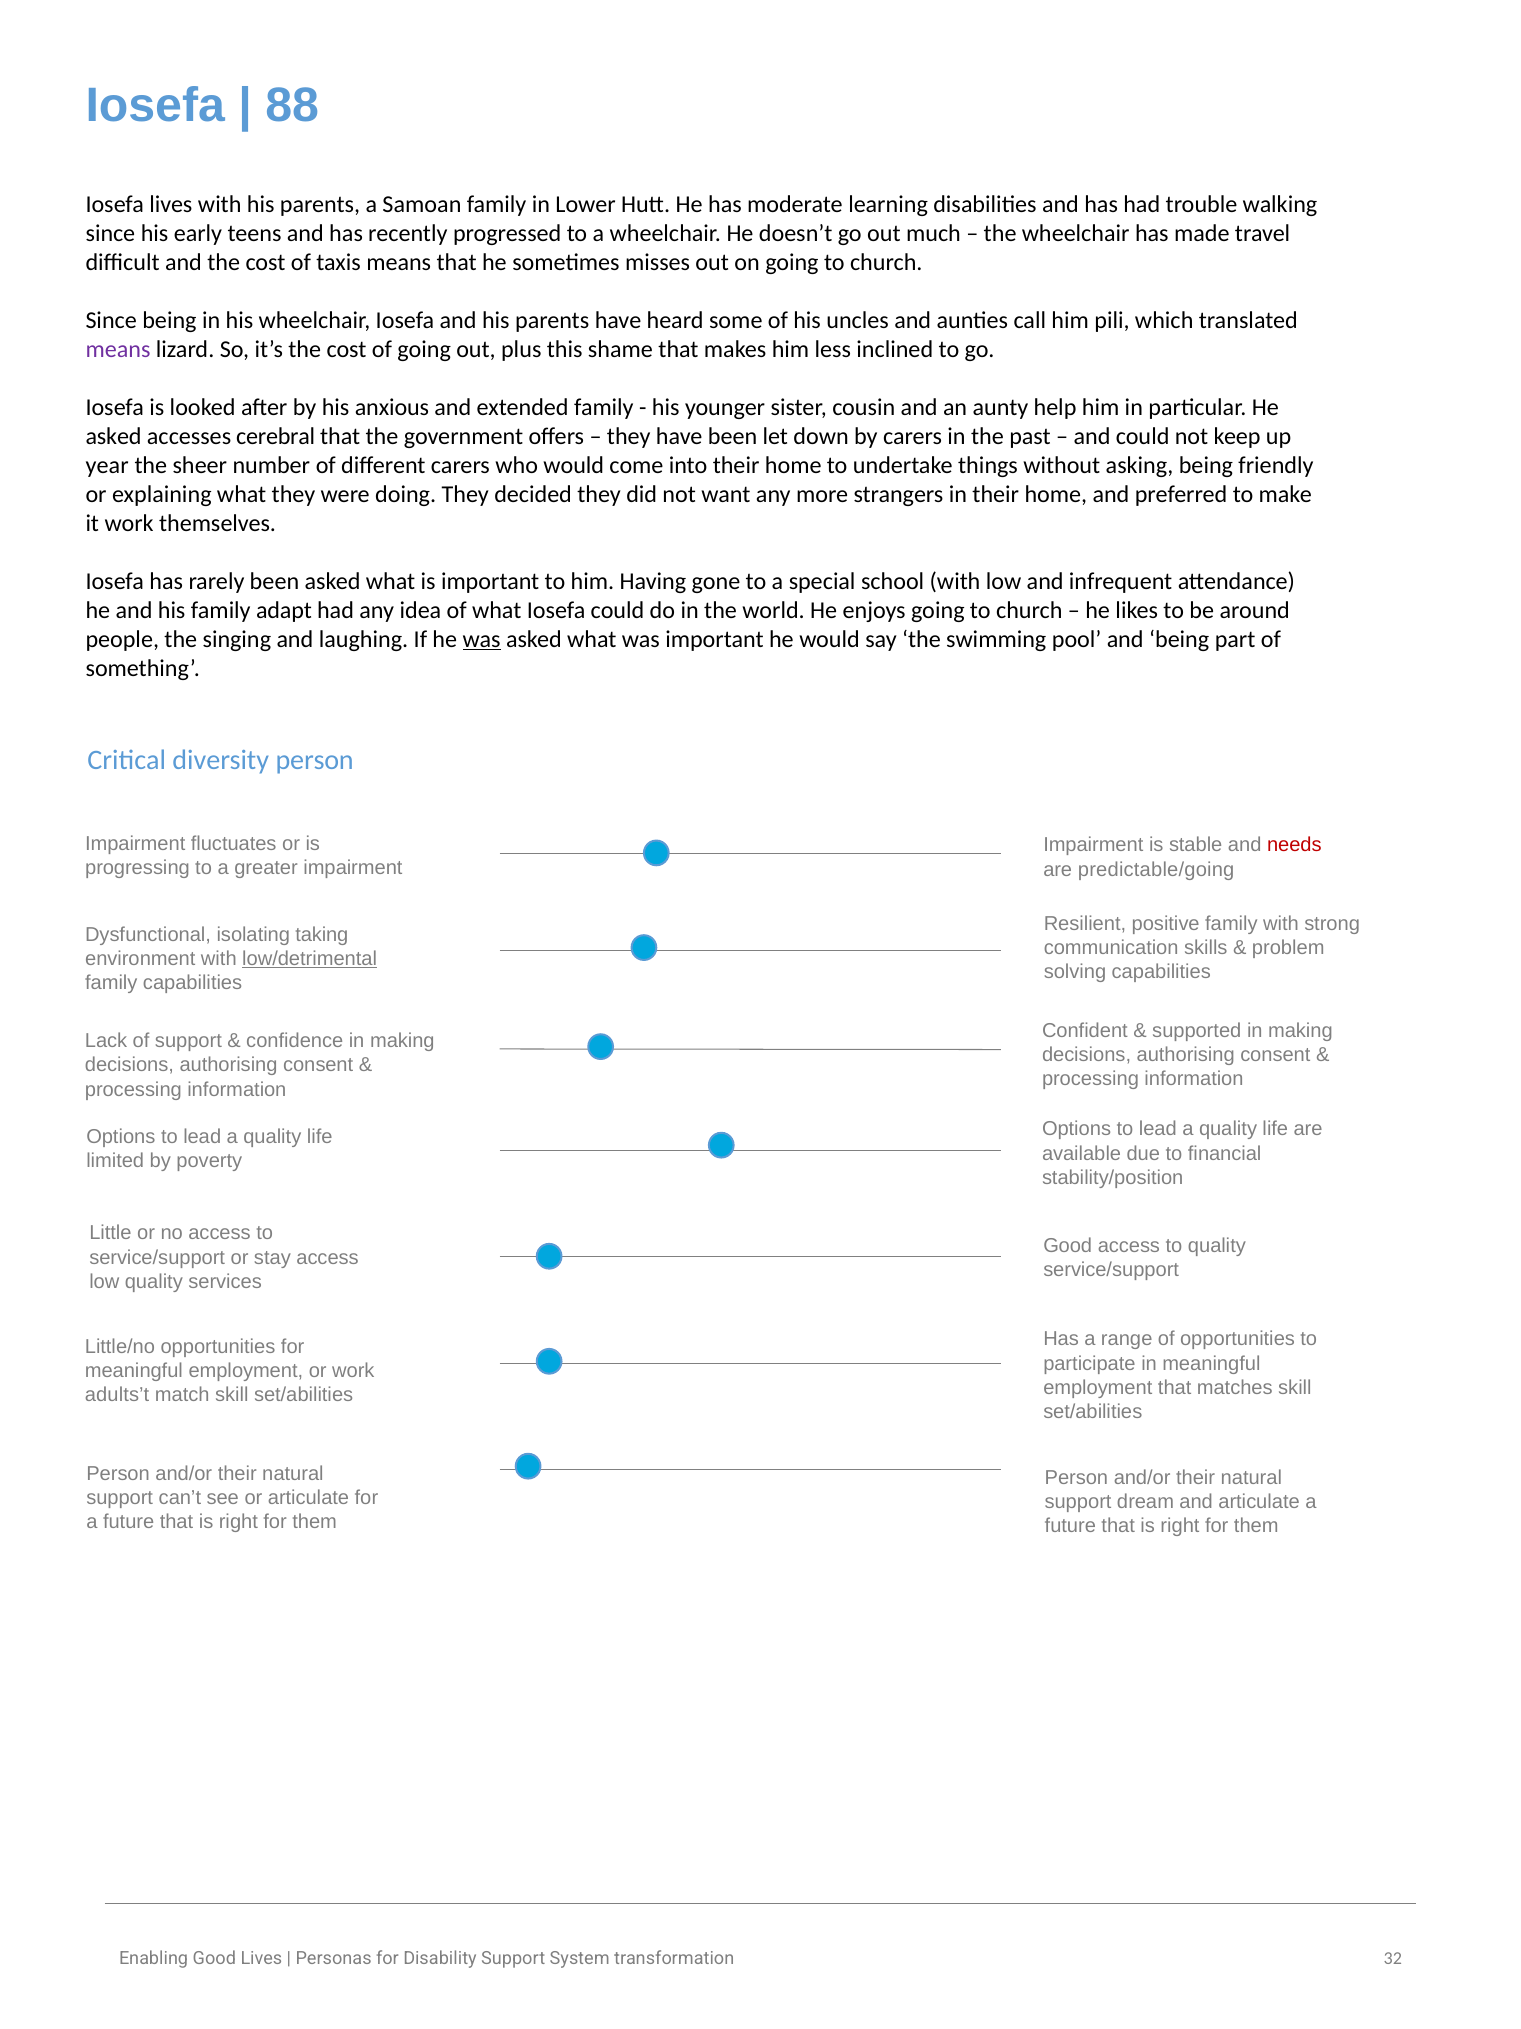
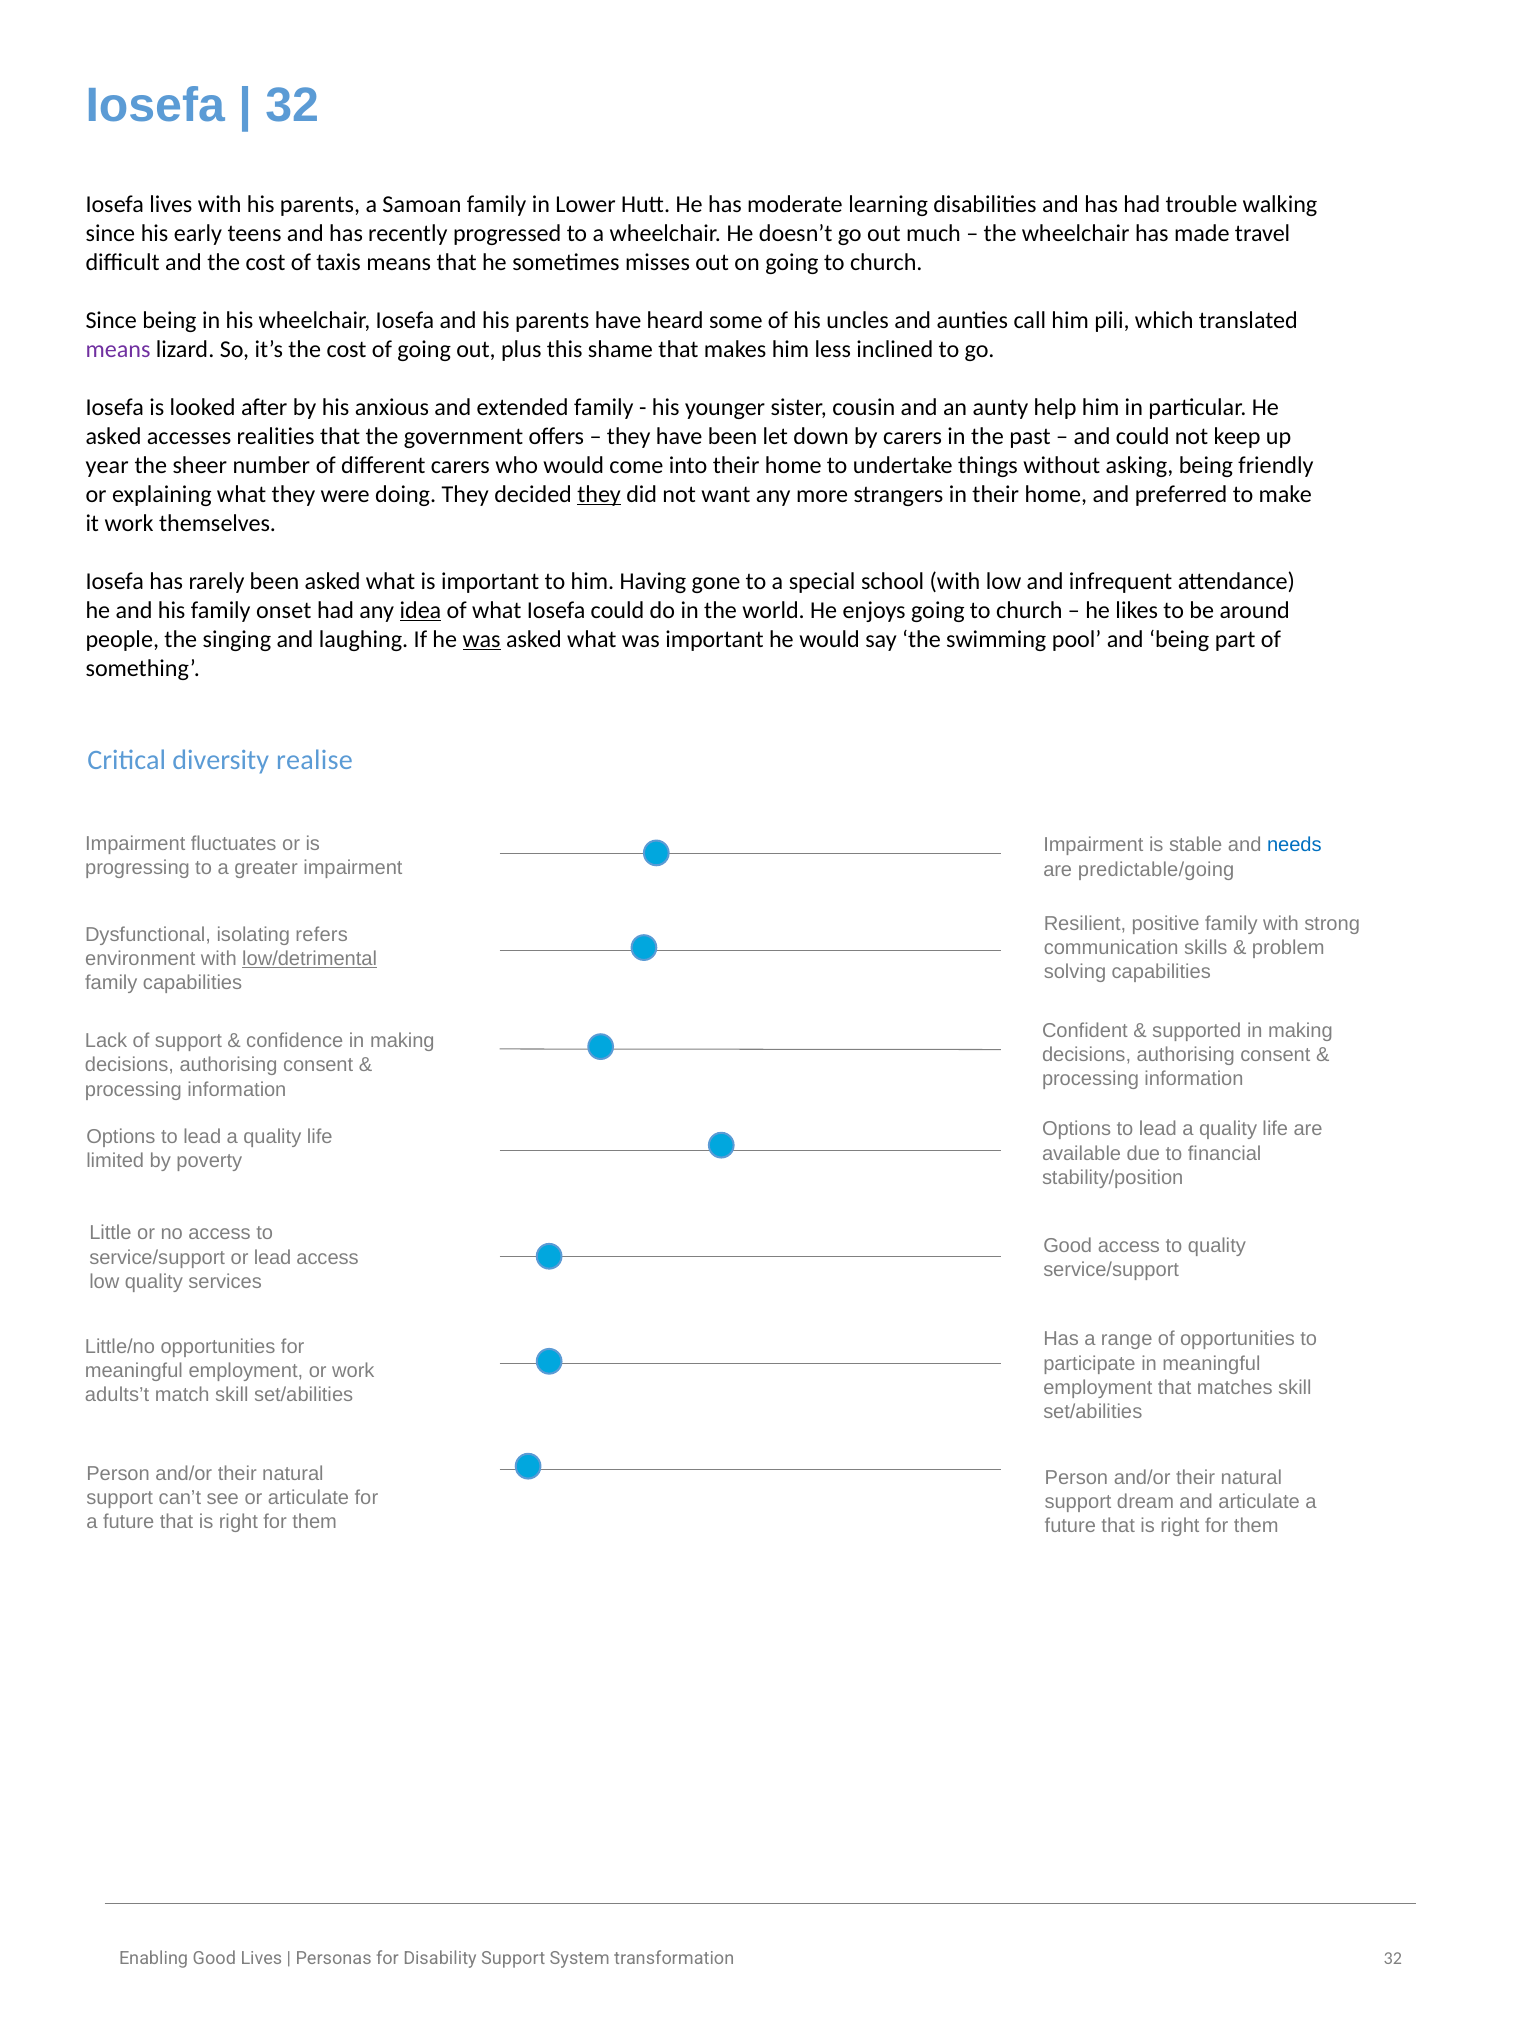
88: 88 -> 32 (292, 106)
cerebral: cerebral -> realities (276, 436)
they underline: none -> present (599, 494)
adapt: adapt -> onset (284, 610)
idea underline: none -> present (420, 610)
diversity person: person -> realise (314, 760)
needs colour: red -> blue (1294, 845)
taking: taking -> refers (322, 934)
or stay: stay -> lead (273, 1257)
